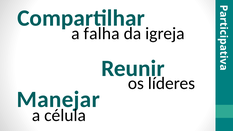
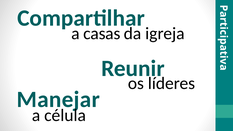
falha: falha -> casas (102, 34)
